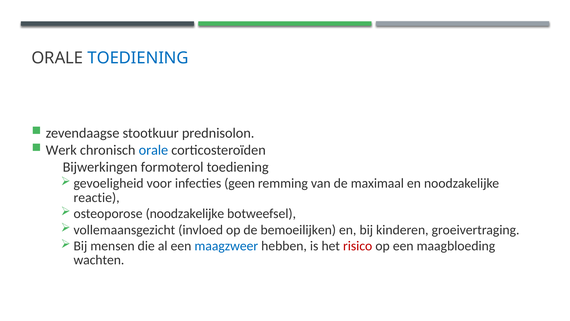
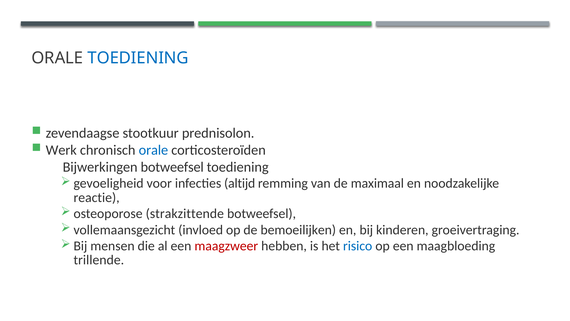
Bijwerkingen formoterol: formoterol -> botweefsel (172, 167)
geen: geen -> altijd (240, 183)
noodzakelijke: noodzakelijke -> strakzittende (185, 213)
maagzweer colour: blue -> red (226, 246)
risico colour: red -> blue (358, 246)
wachten: wachten -> trillende (99, 260)
